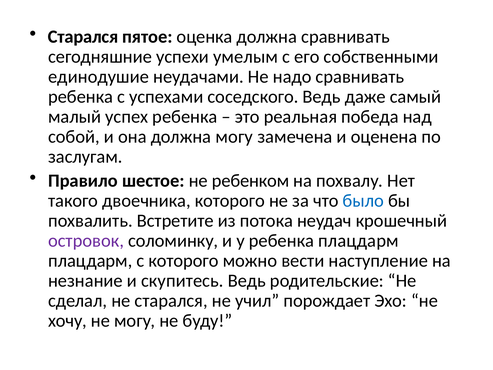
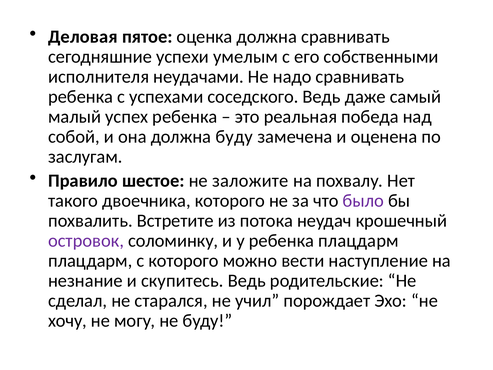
Старался: Старался -> Деловая (83, 37)
единодушие: единодушие -> исполнителя (99, 77)
должна могу: могу -> буду (234, 137)
ребенком: ребенком -> заложите (250, 181)
было colour: blue -> purple (363, 201)
